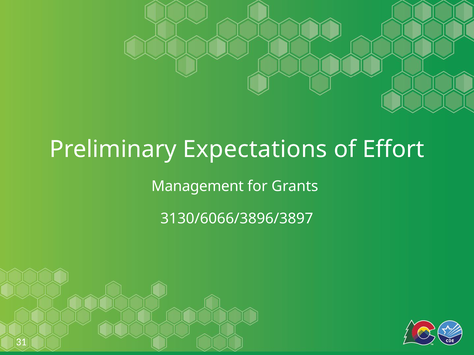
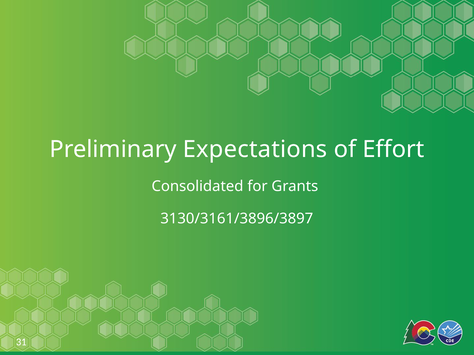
Management: Management -> Consolidated (197, 187)
3130/6066/3896/3897: 3130/6066/3896/3897 -> 3130/3161/3896/3897 (237, 219)
